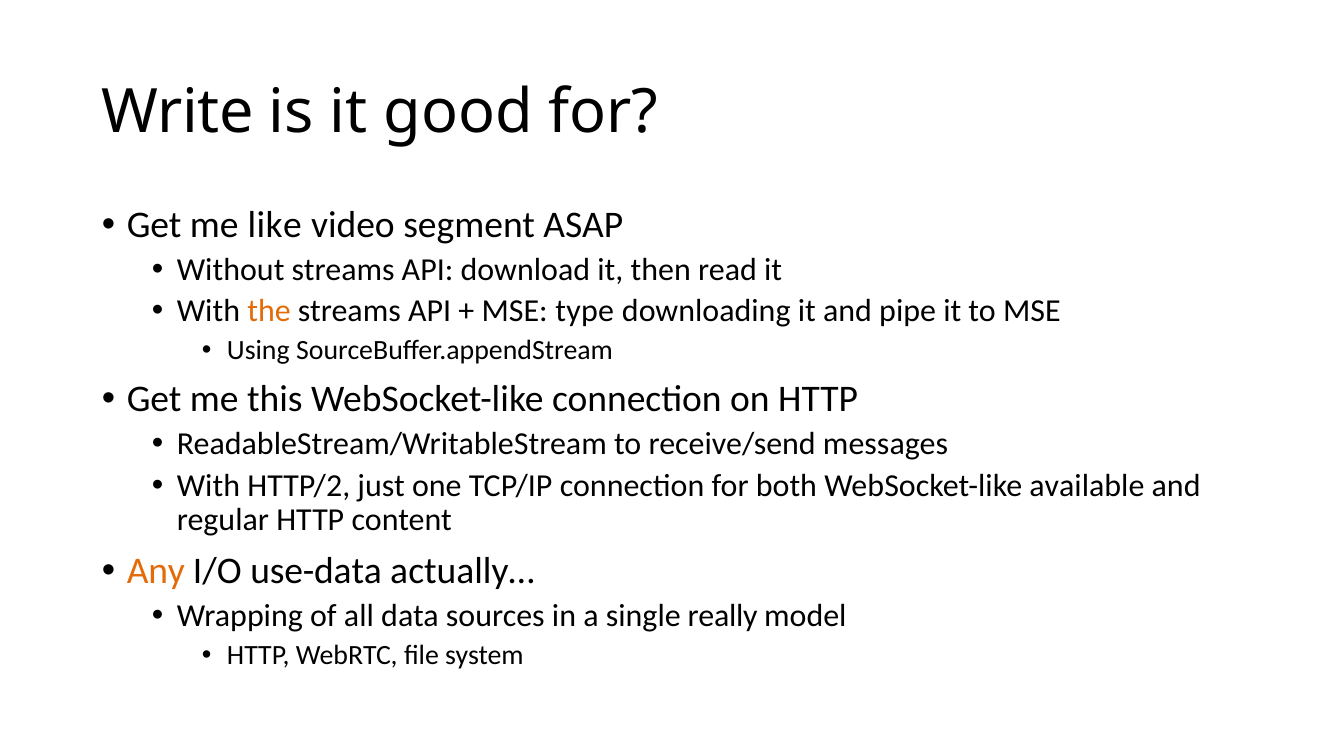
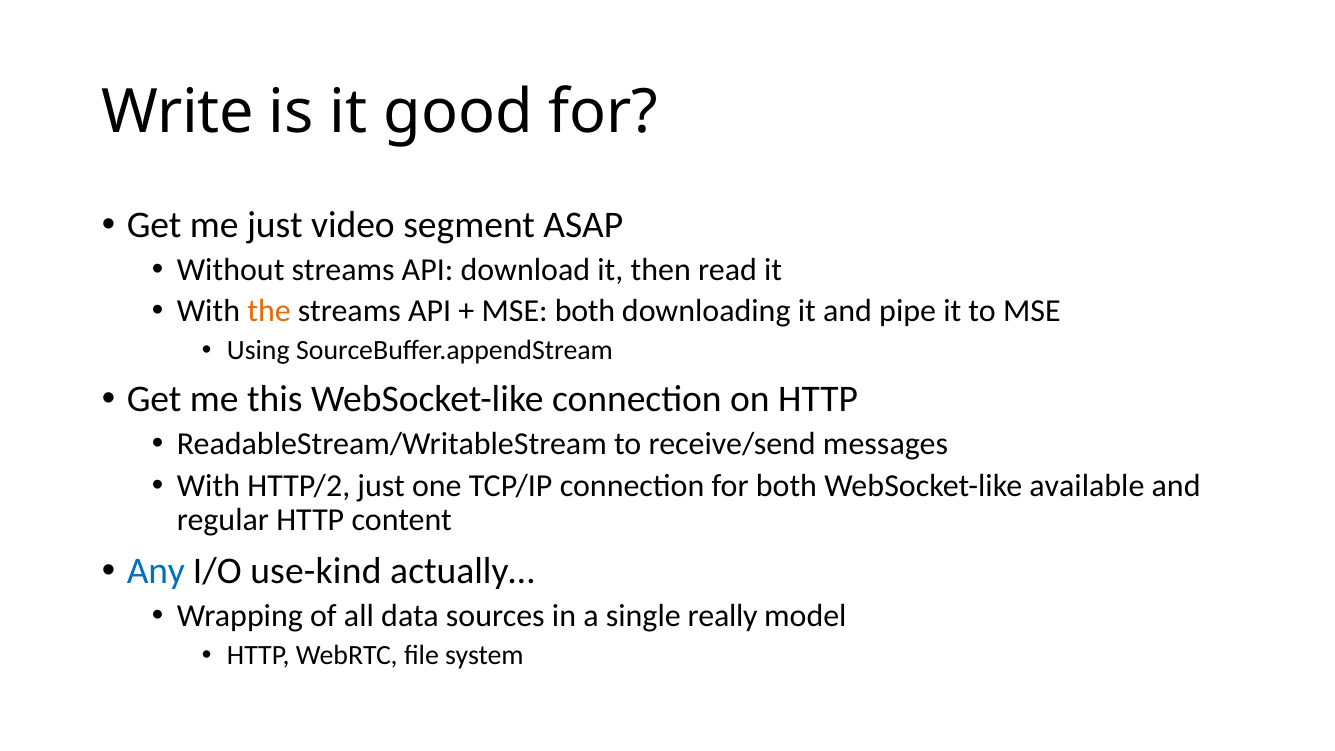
me like: like -> just (275, 225)
MSE type: type -> both (585, 311)
Any colour: orange -> blue (156, 571)
use-data: use-data -> use-kind (316, 571)
